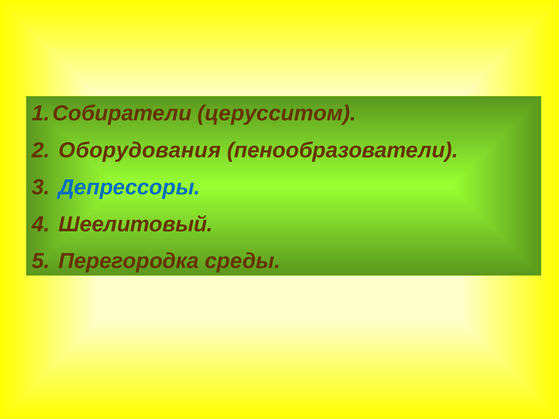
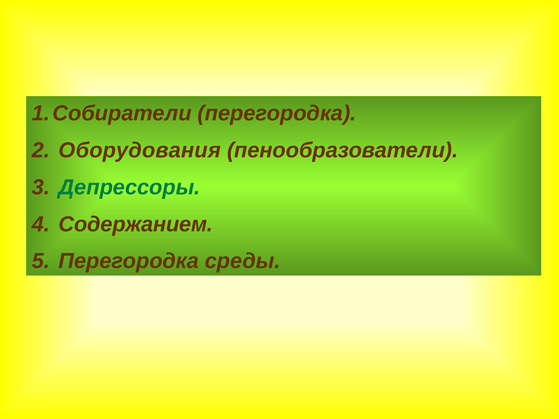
церусситом: церусситом -> перегородка (277, 113)
Депрессоры colour: blue -> green (129, 187)
Шеелитовый: Шеелитовый -> Содержанием (136, 224)
